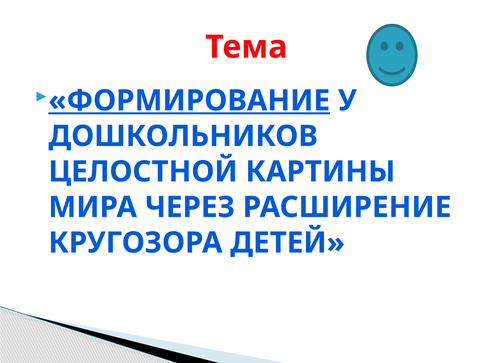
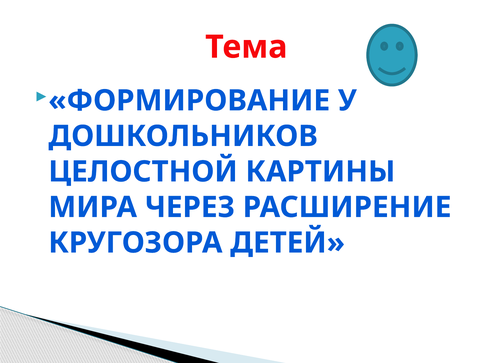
ФОРМИРОВАНИЕ underline: present -> none (189, 101)
